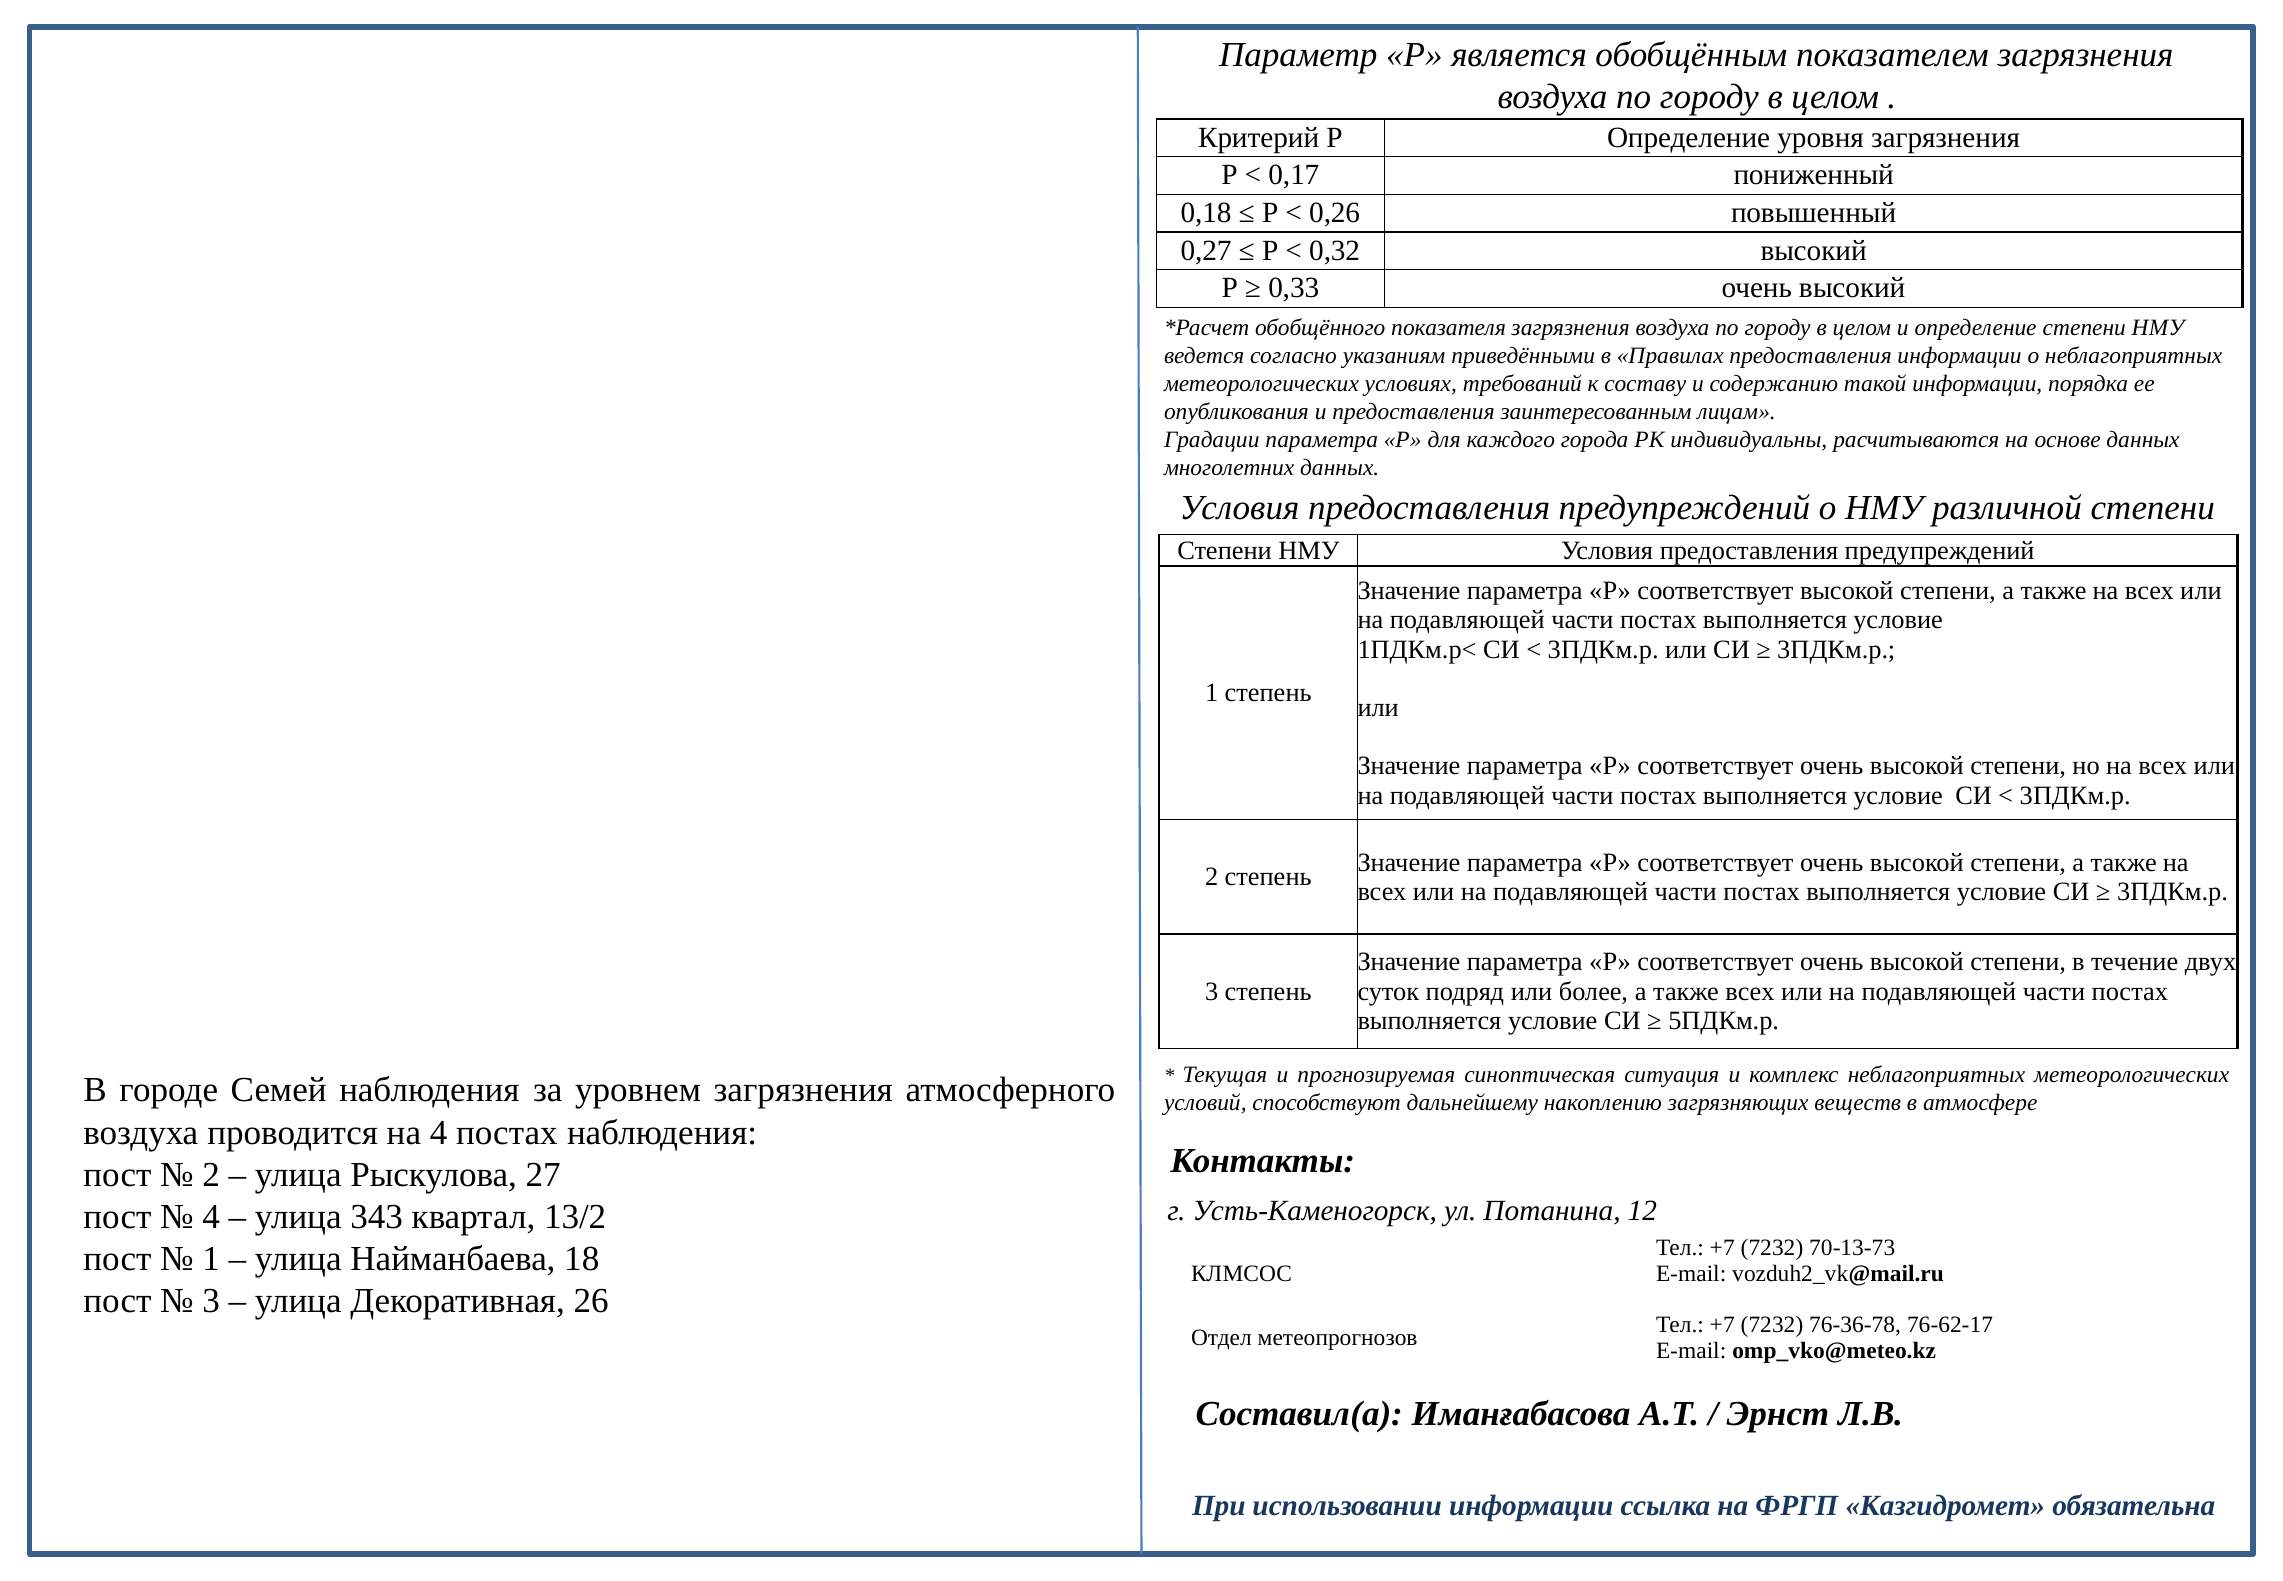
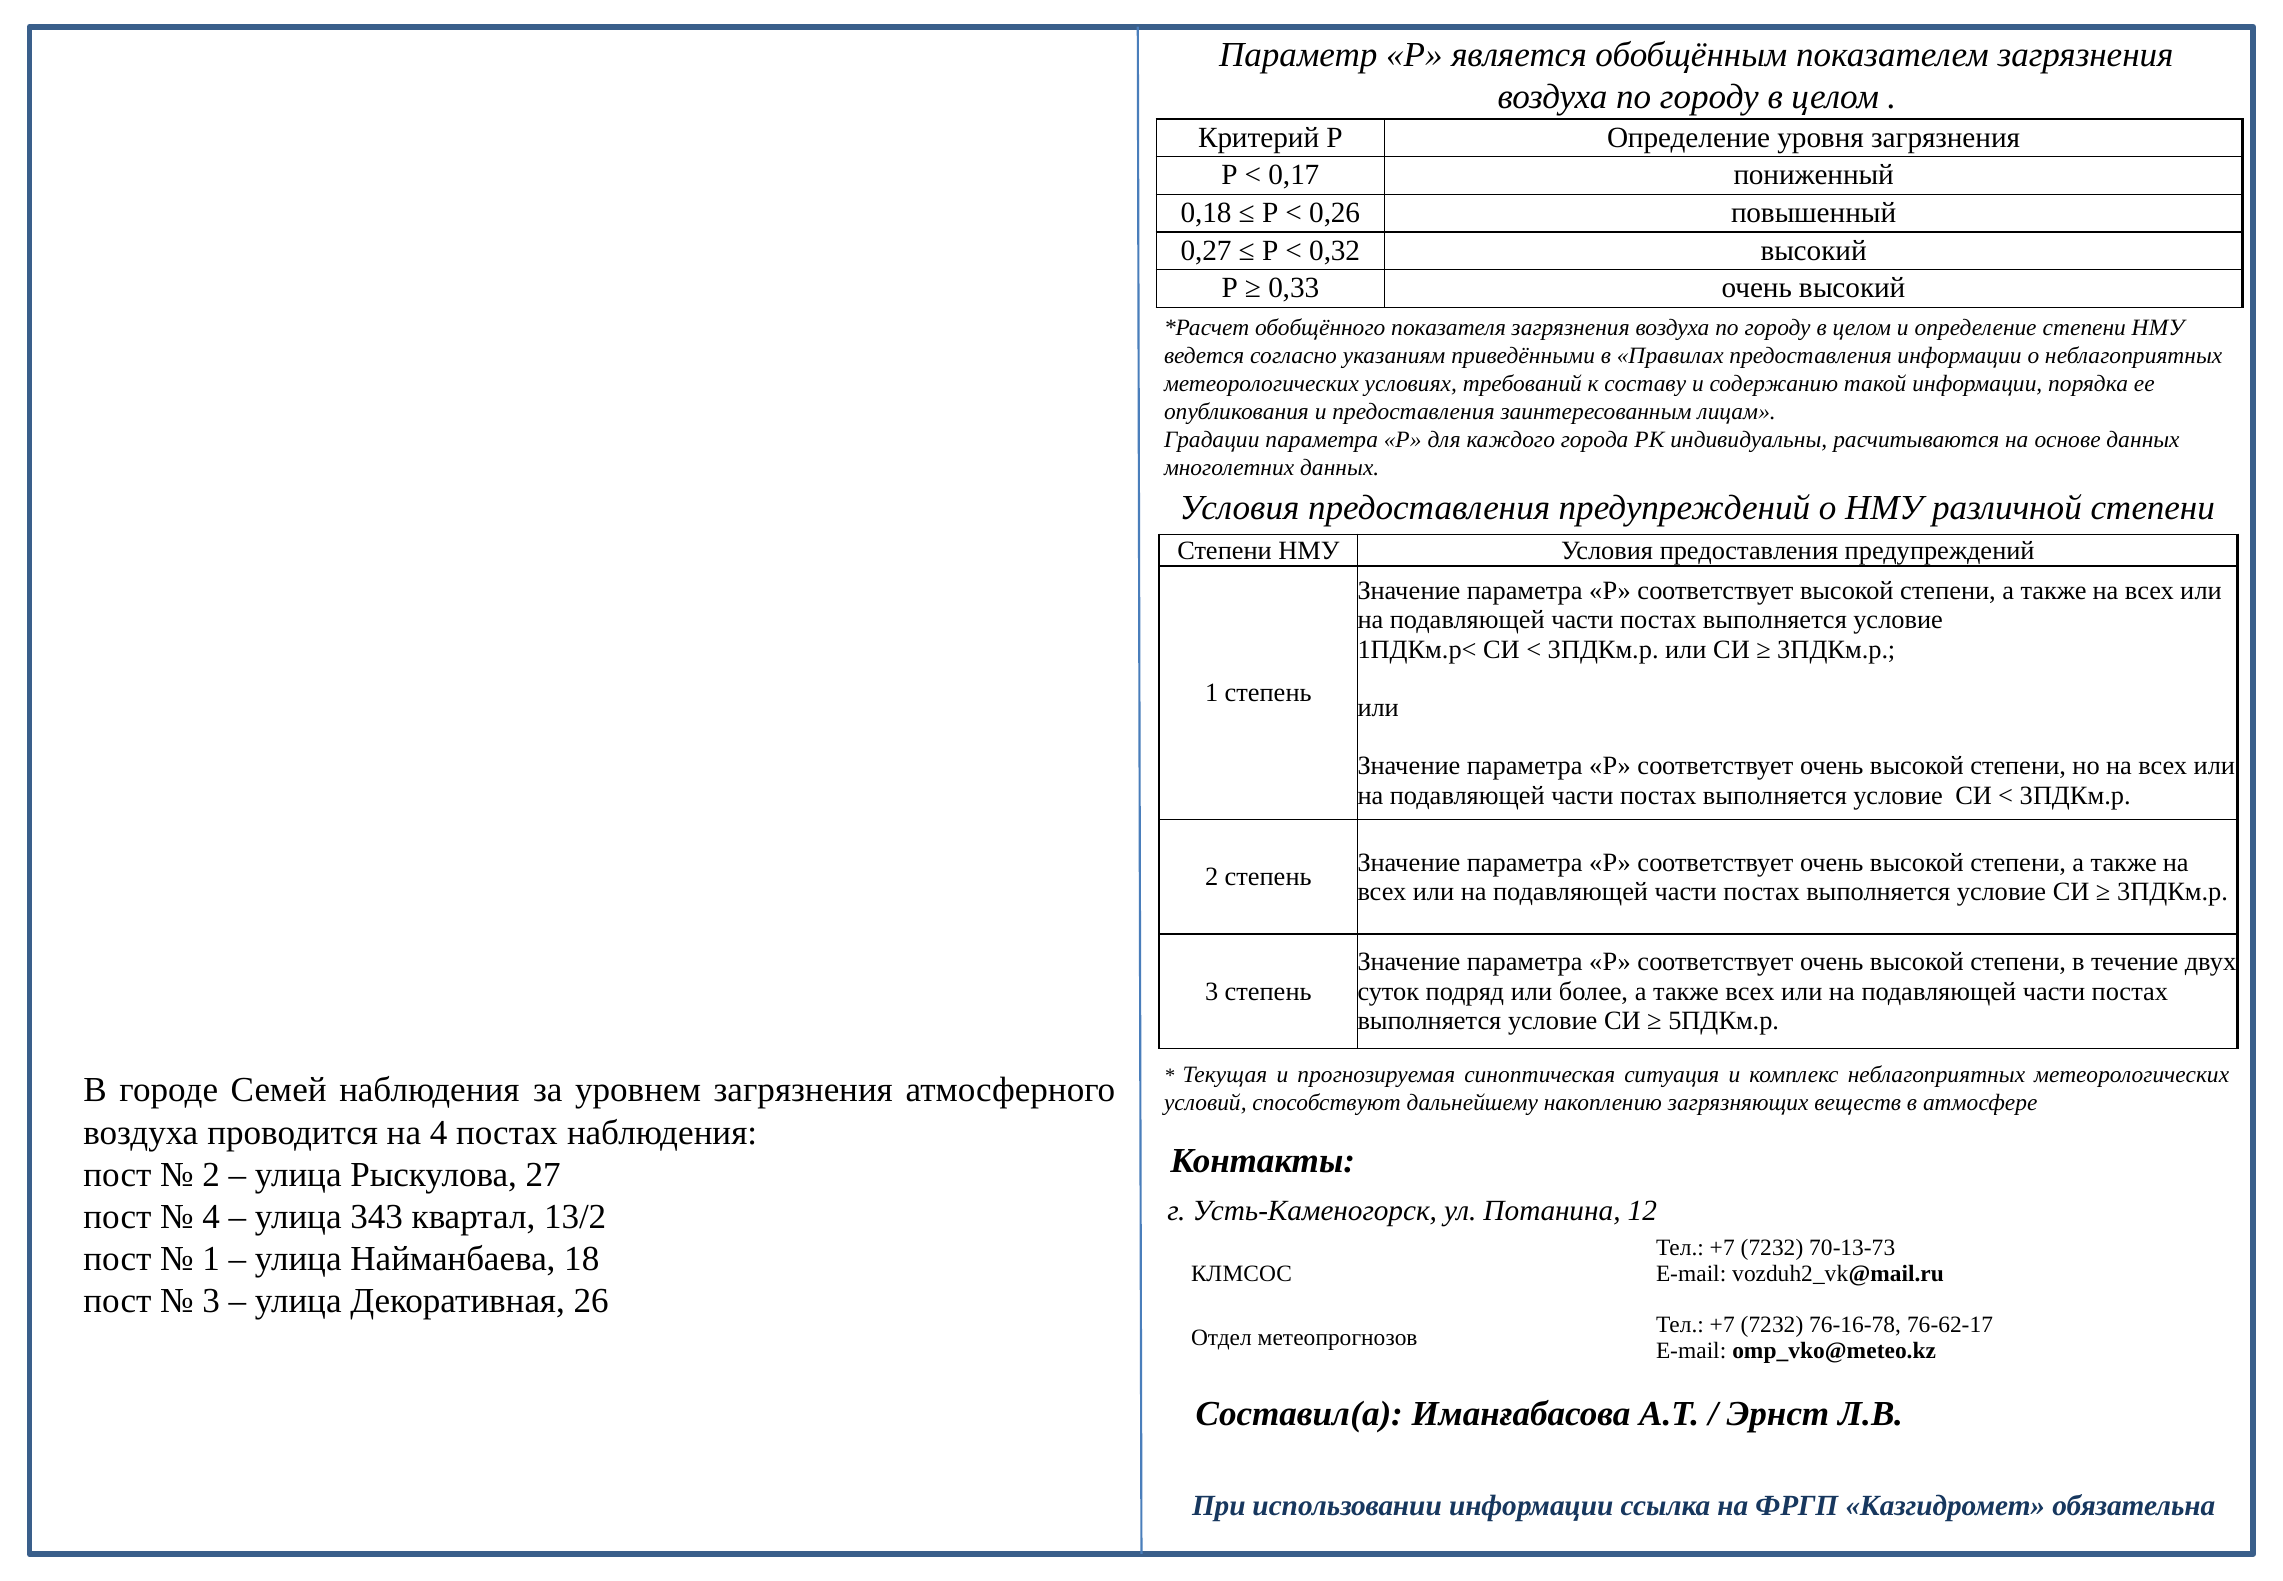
76-36-78: 76-36-78 -> 76-16-78 (1855, 1324)
